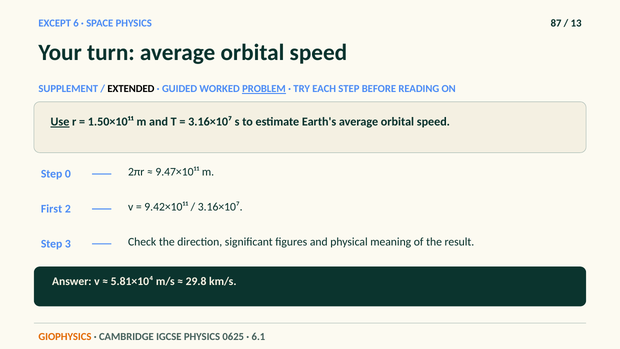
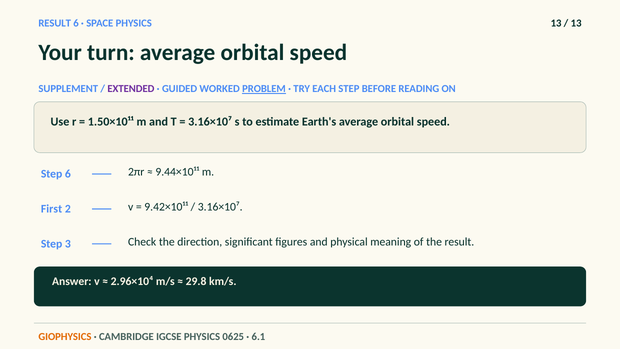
EXCEPT: EXCEPT -> RESULT (55, 23)
PHYSICS 87: 87 -> 13 (556, 23)
EXTENDED colour: black -> purple (131, 89)
Use underline: present -> none (60, 122)
Step 0: 0 -> 6 (68, 174)
9.47×10¹¹: 9.47×10¹¹ -> 9.44×10¹¹ (177, 172)
5.81×10⁴: 5.81×10⁴ -> 2.96×10⁴ (132, 281)
